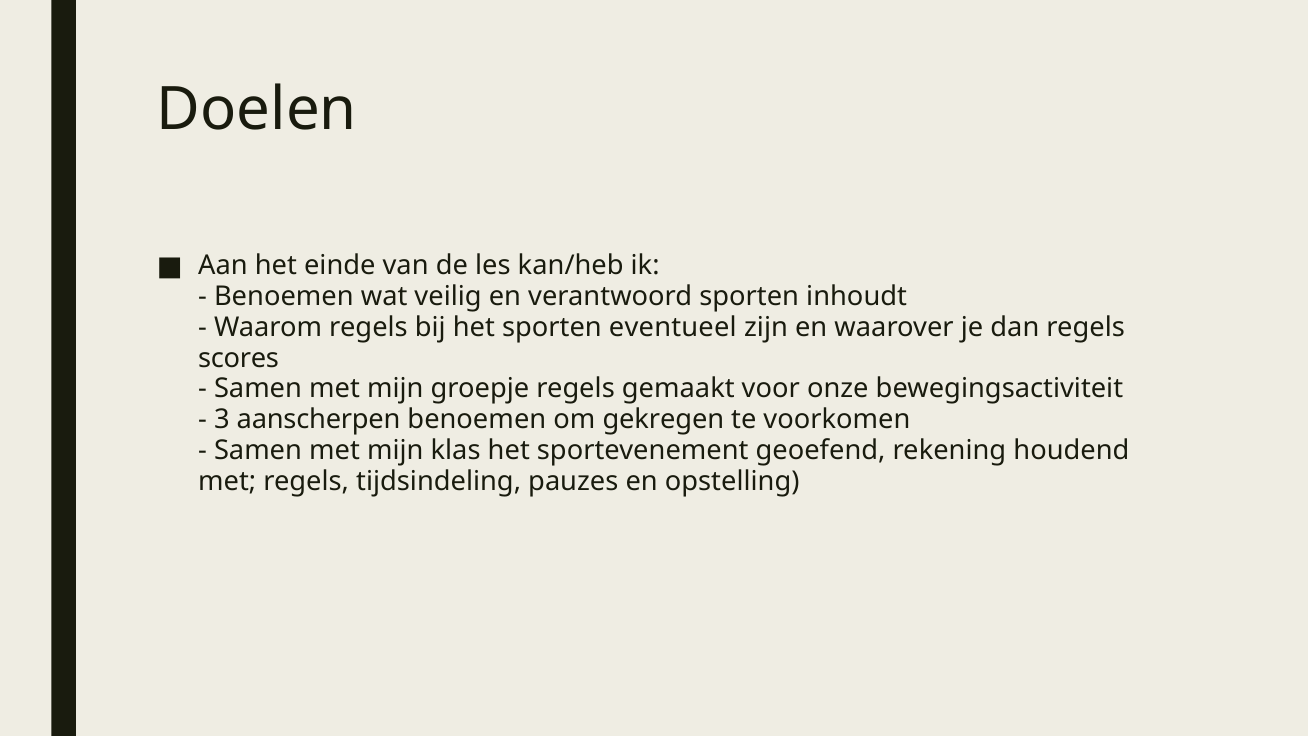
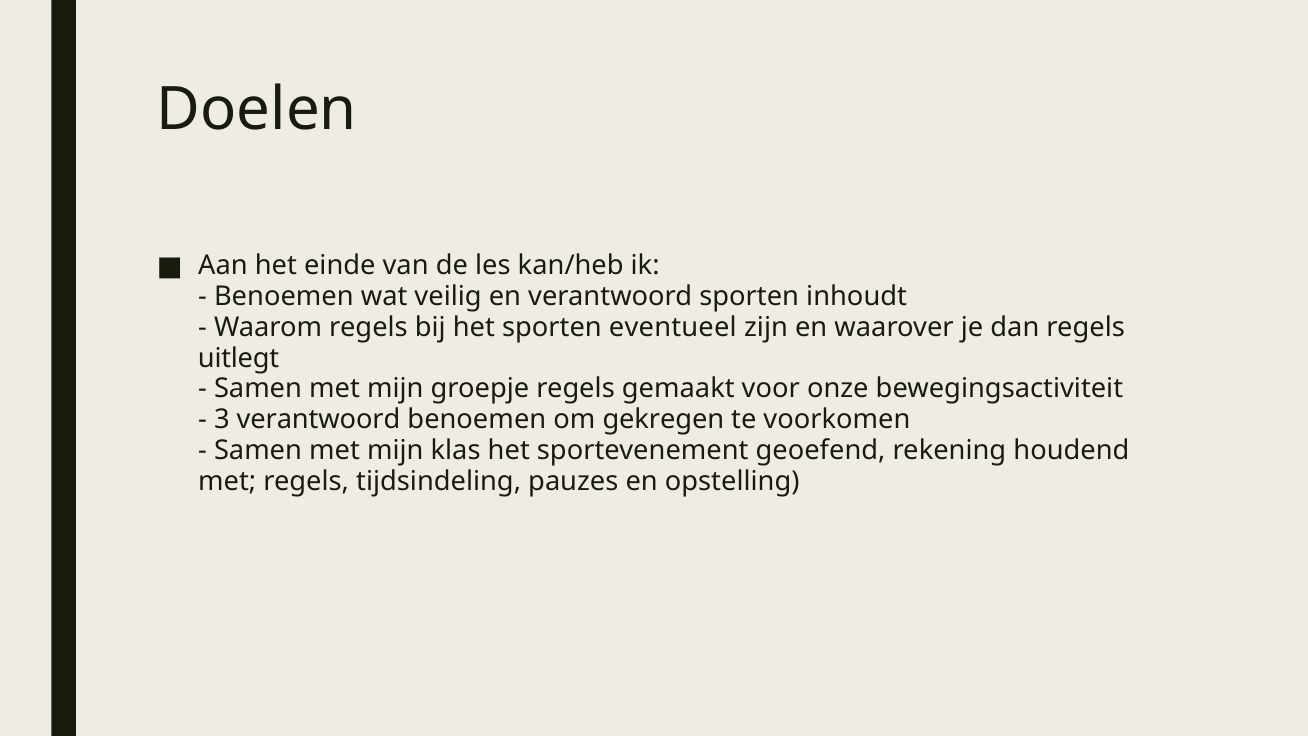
scores: scores -> uitlegt (239, 358)
3 aanscherpen: aanscherpen -> verantwoord (319, 419)
